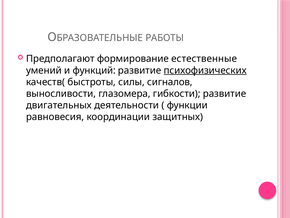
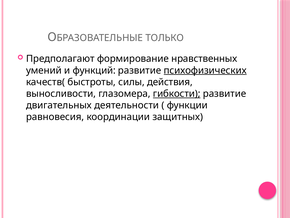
РАБОТЫ: РАБОТЫ -> ТОЛЬКО (165, 38)
естественные: естественные -> нравственных (204, 59)
сигналов: сигналов -> действия (170, 82)
гибкости underline: none -> present (177, 93)
